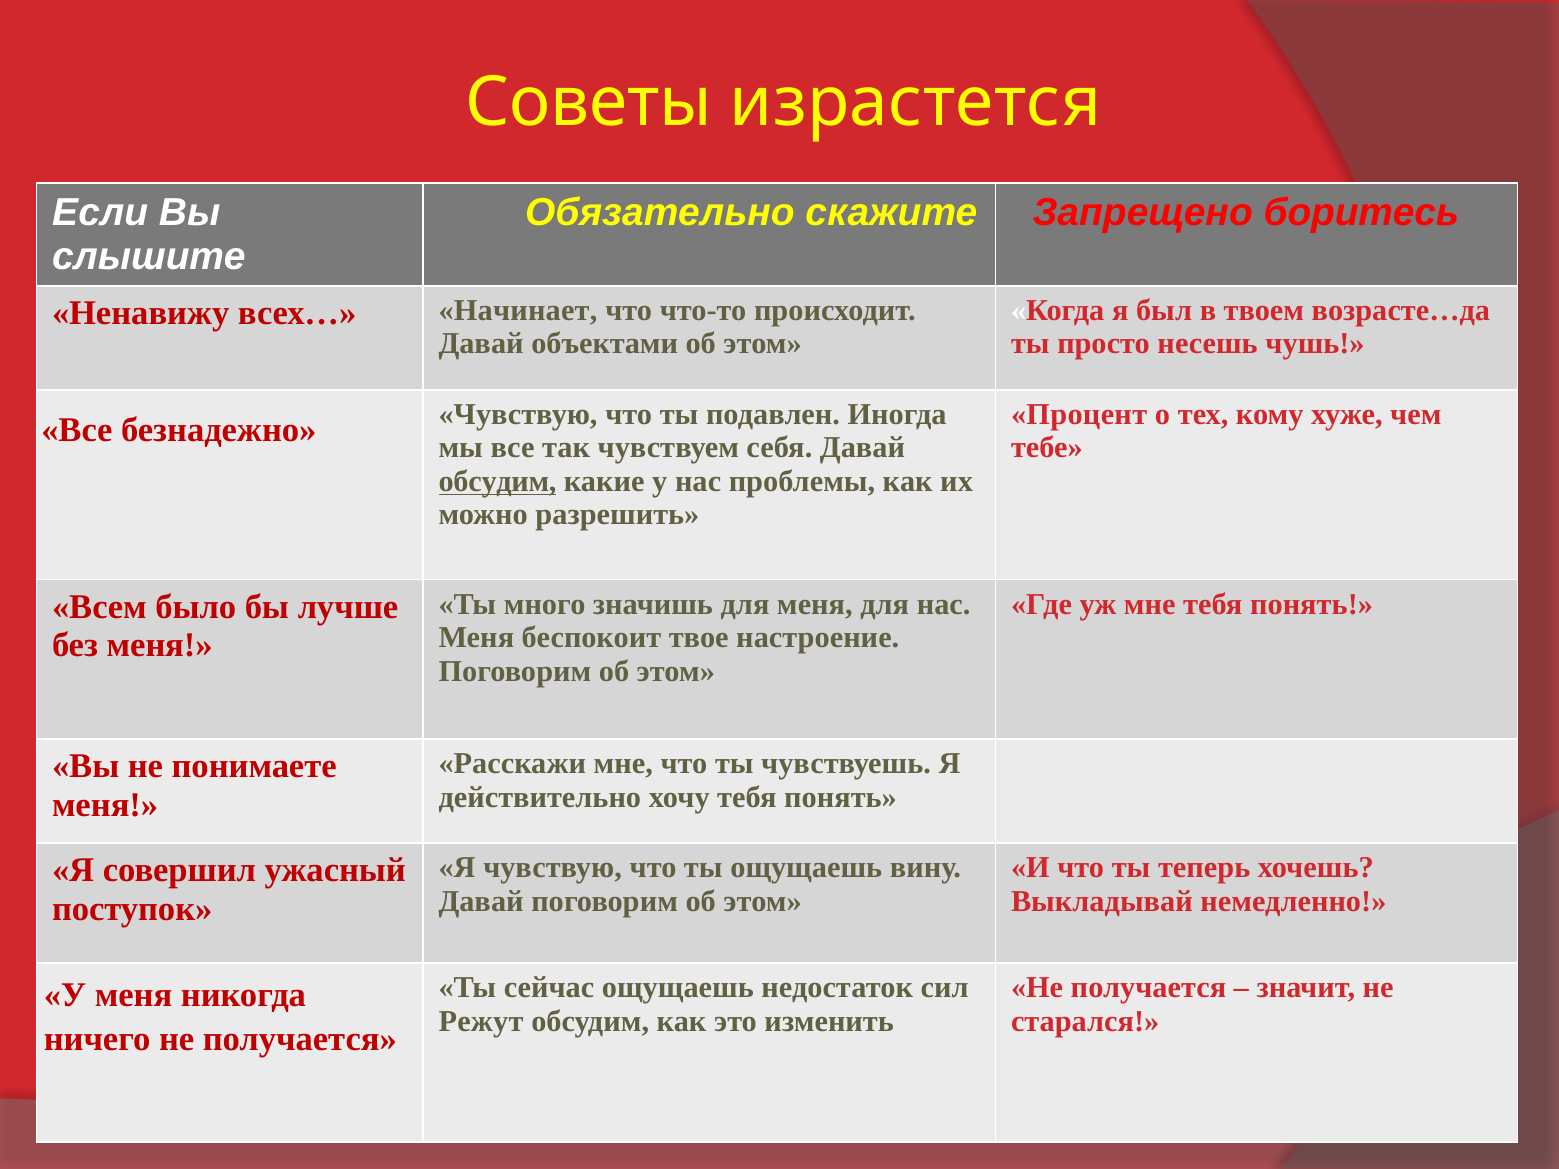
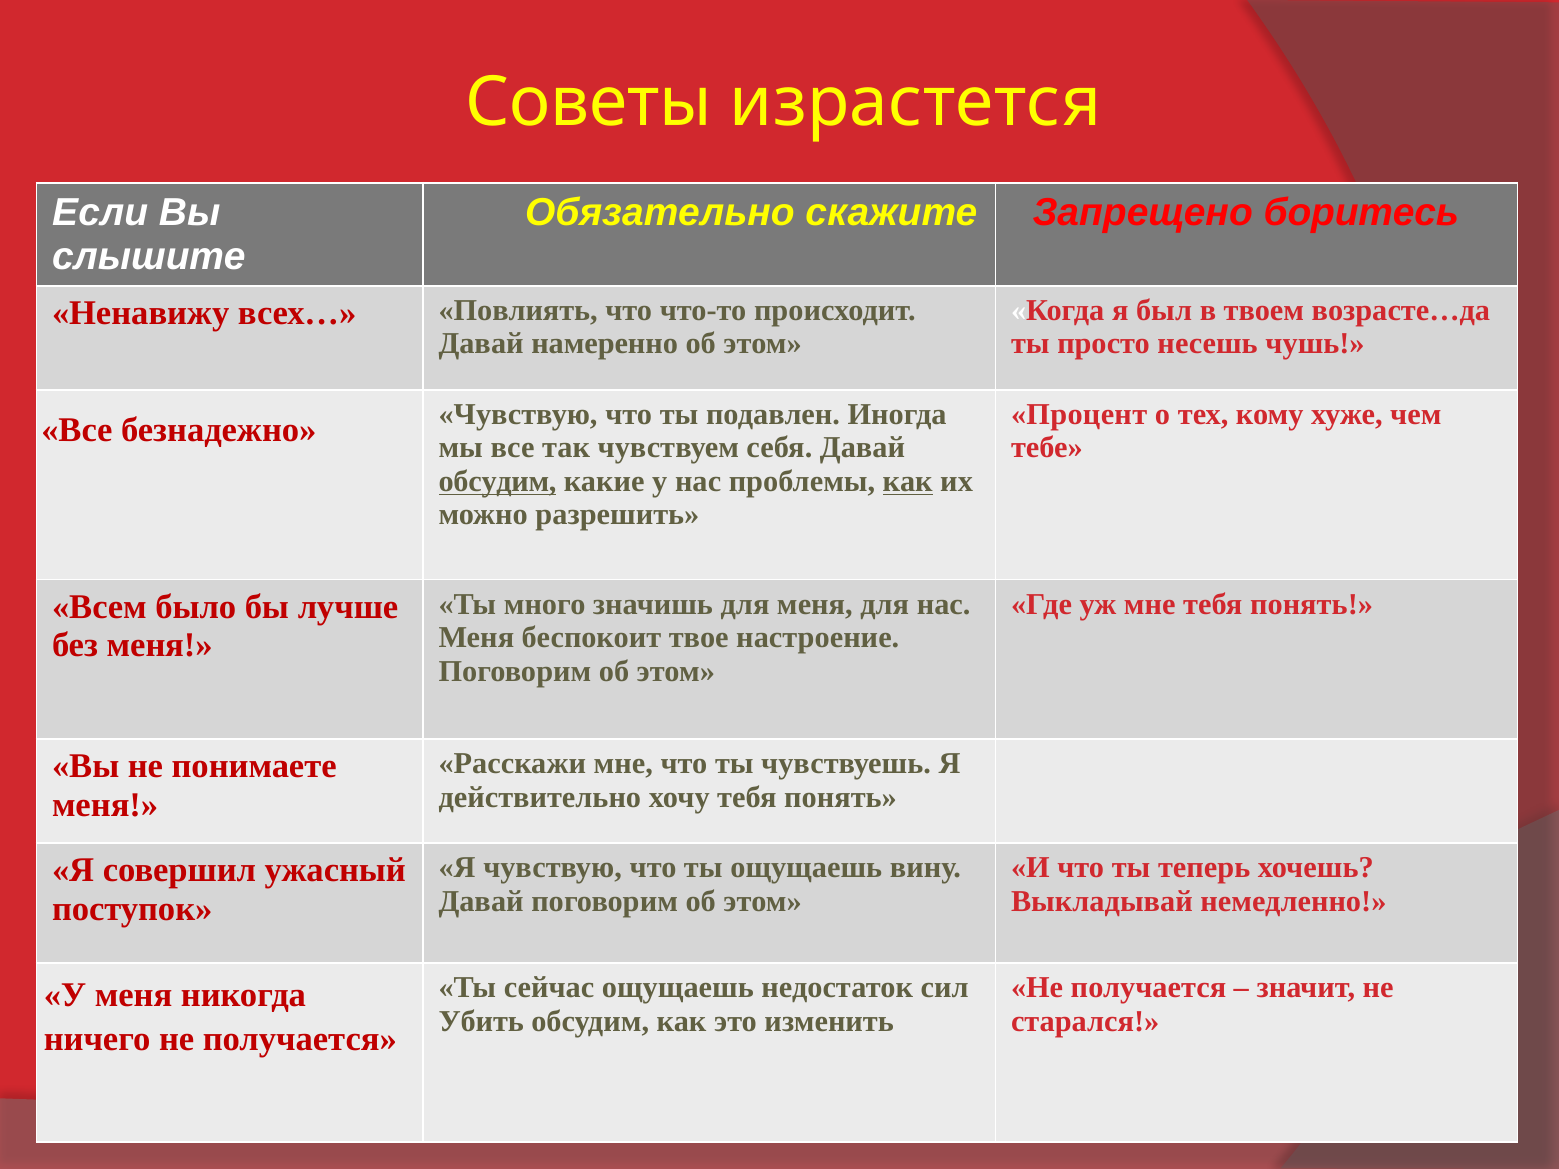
Начинает: Начинает -> Повлиять (518, 310)
объектами: объектами -> намеренно (605, 344)
как underline: none -> present (908, 482)
Режут: Режут -> Убить (481, 1021)
